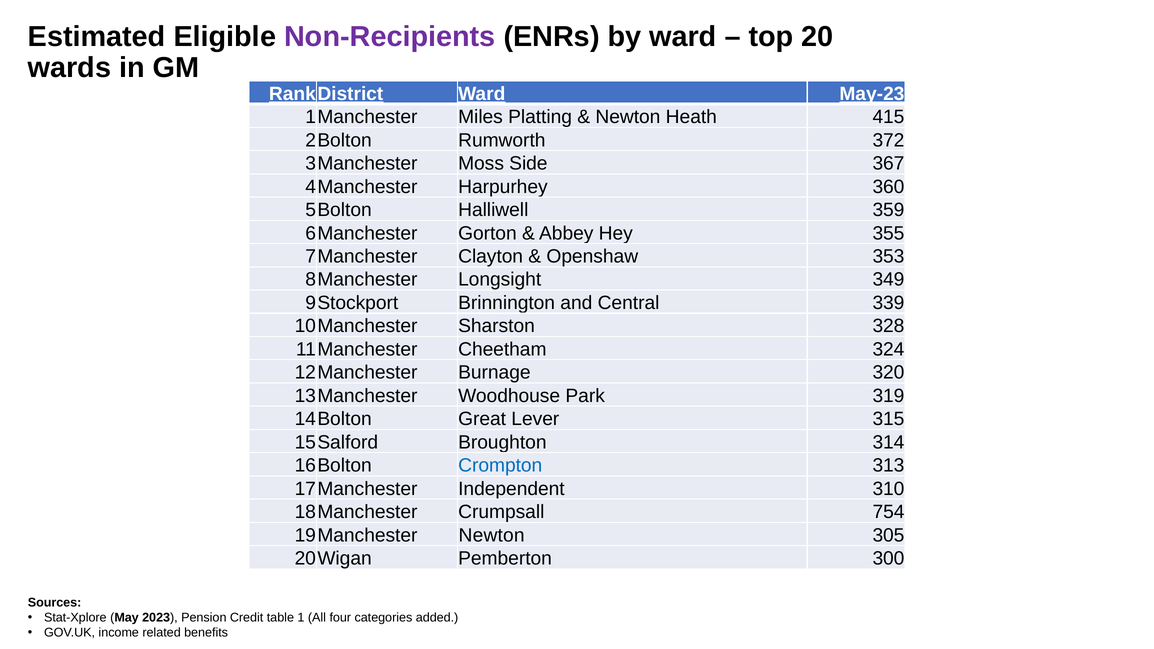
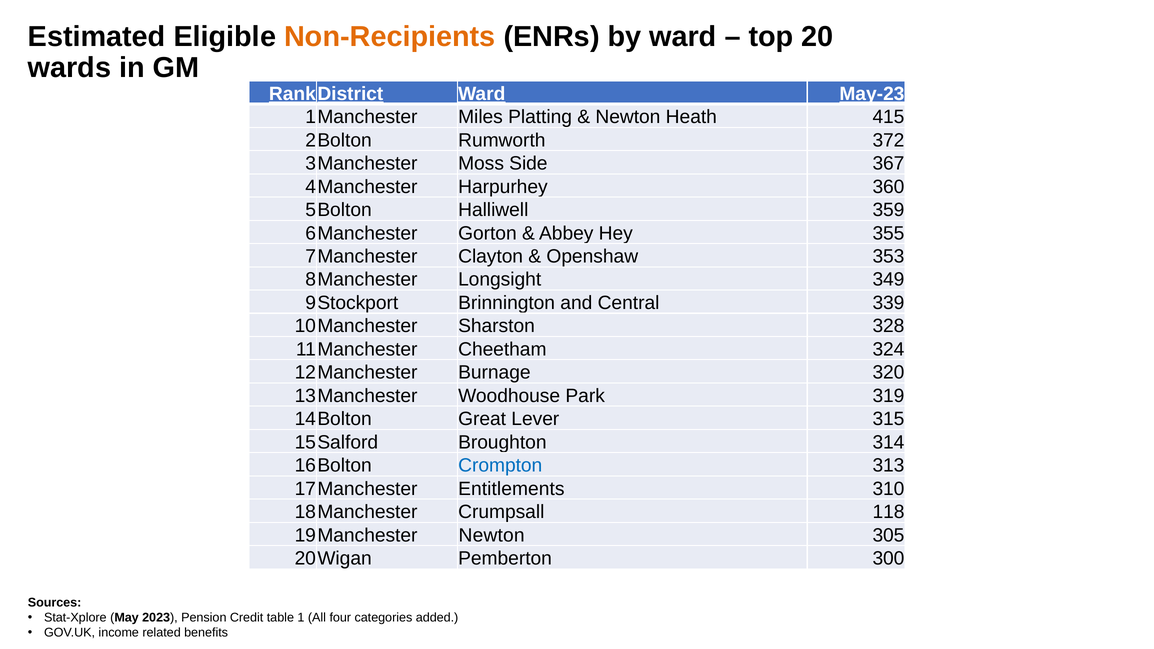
Non-Recipients colour: purple -> orange (390, 37)
Independent: Independent -> Entitlements (511, 489)
754: 754 -> 118 (888, 512)
